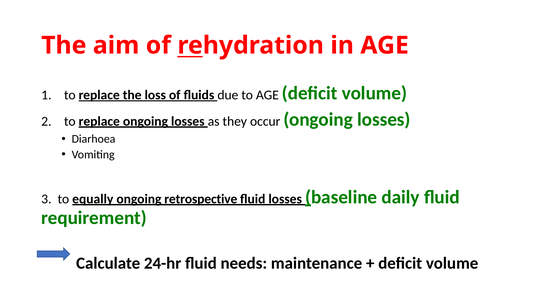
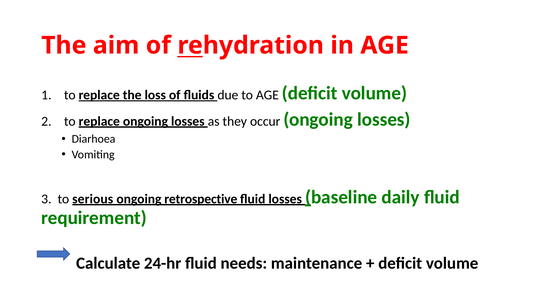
equally: equally -> serious (93, 199)
